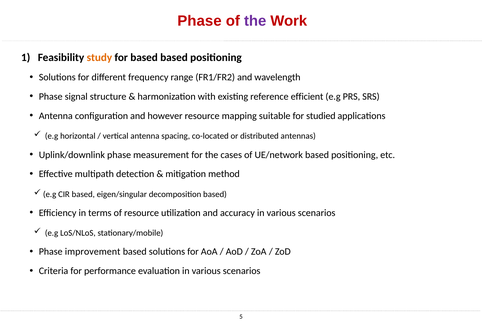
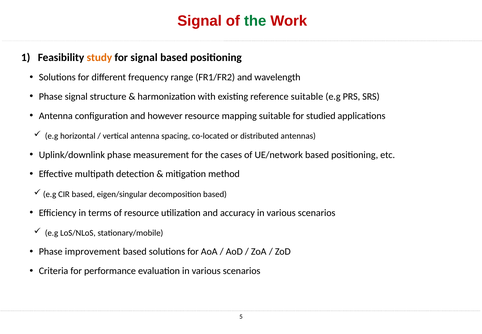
Phase: Phase -> Signal (200, 21)
the colour: purple -> green (255, 21)
for based: based -> signal (144, 57)
reference efficient: efficient -> suitable (307, 97)
